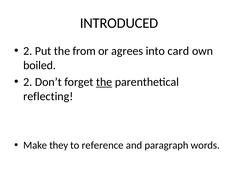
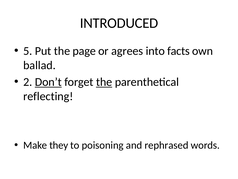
2: 2 -> 5 (28, 51)
from: from -> page (84, 51)
card: card -> facts (178, 51)
boiled: boiled -> ballad (39, 65)
Don’t underline: none -> present (48, 82)
reference: reference -> poisoning (103, 145)
paragraph: paragraph -> rephrased (166, 145)
